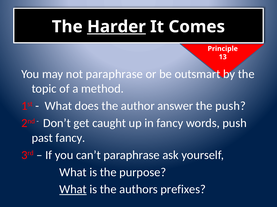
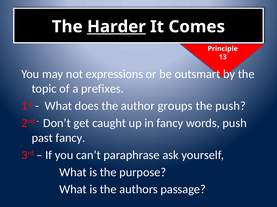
not paraphrase: paraphrase -> expressions (114, 74)
method: method -> prefixes (102, 89)
answer: answer -> groups (175, 106)
What underline: present -> none (73, 190)
prefixes: prefixes -> passage (183, 190)
